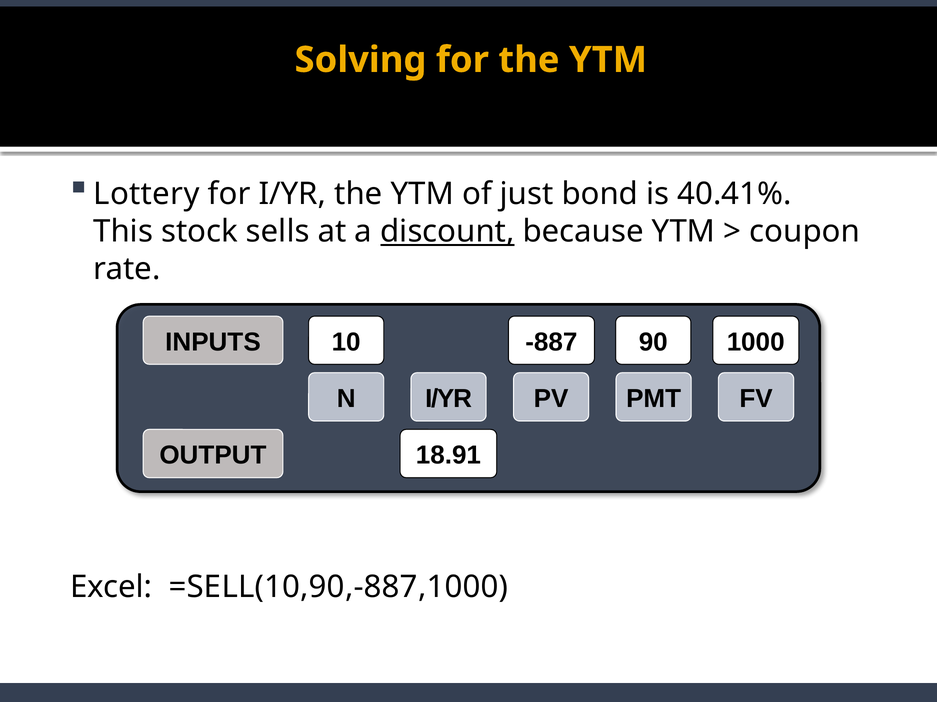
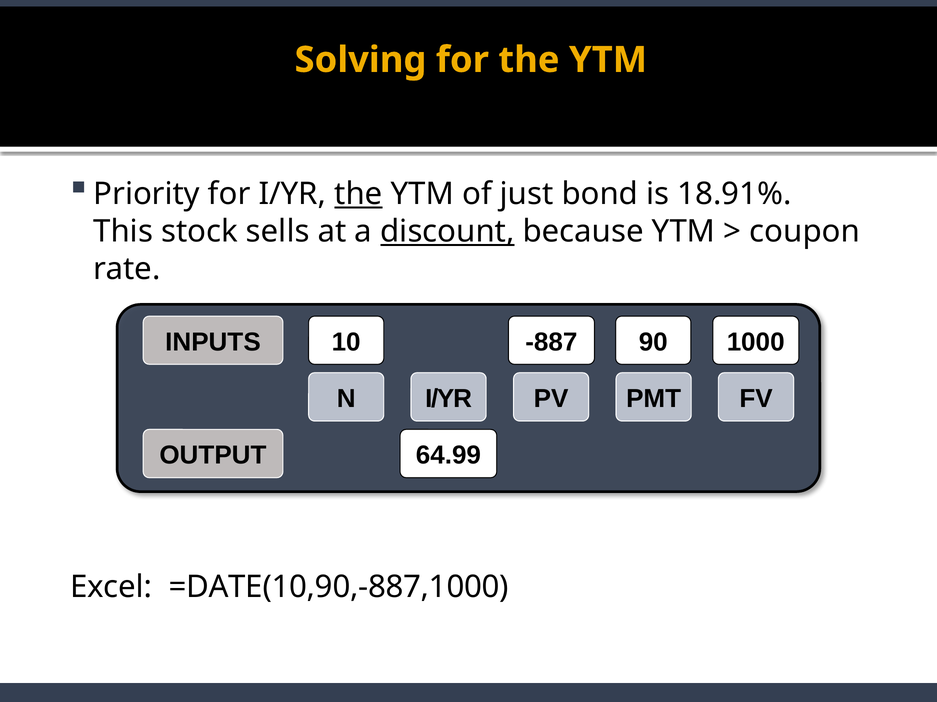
Lottery: Lottery -> Priority (147, 194)
the underline: none -> present (358, 194)
40.41%: 40.41% -> 18.91% (734, 194)
18.91: 18.91 -> 64.99 (448, 456)
=SELL(10,90,-887,1000: =SELL(10,90,-887,1000 -> =DATE(10,90,-887,1000 (339, 588)
